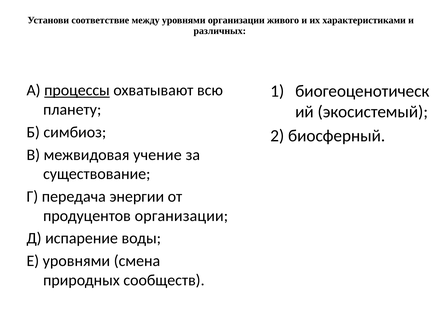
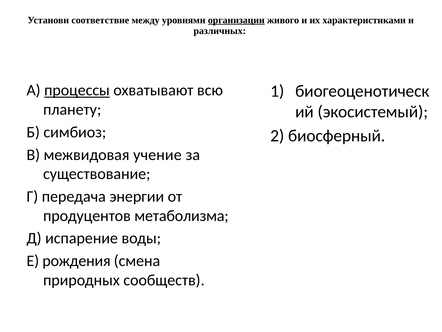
организации underline: none -> present (236, 20)
продуцентов организации: организации -> метаболизма (182, 215)
Е уровнями: уровнями -> рождения (77, 261)
